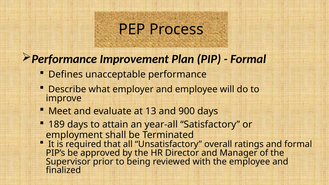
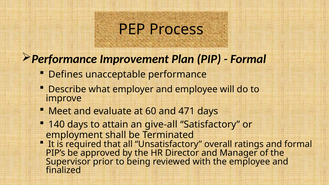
13: 13 -> 60 (151, 111)
900: 900 -> 471 (187, 111)
189: 189 -> 140 (57, 125)
year-all: year-all -> give-all (161, 125)
